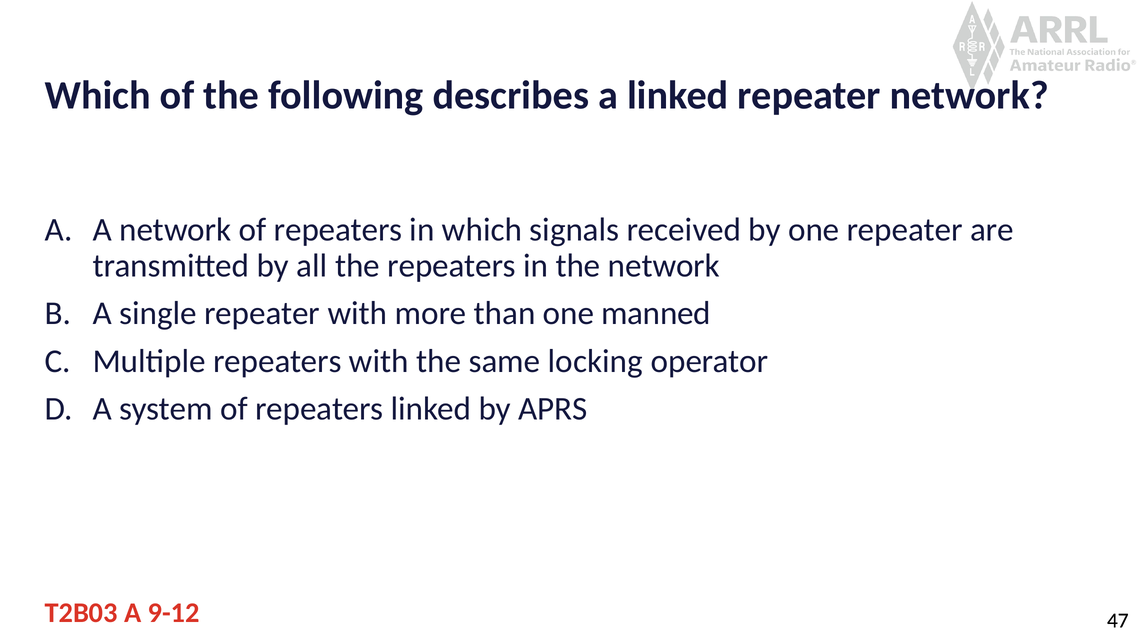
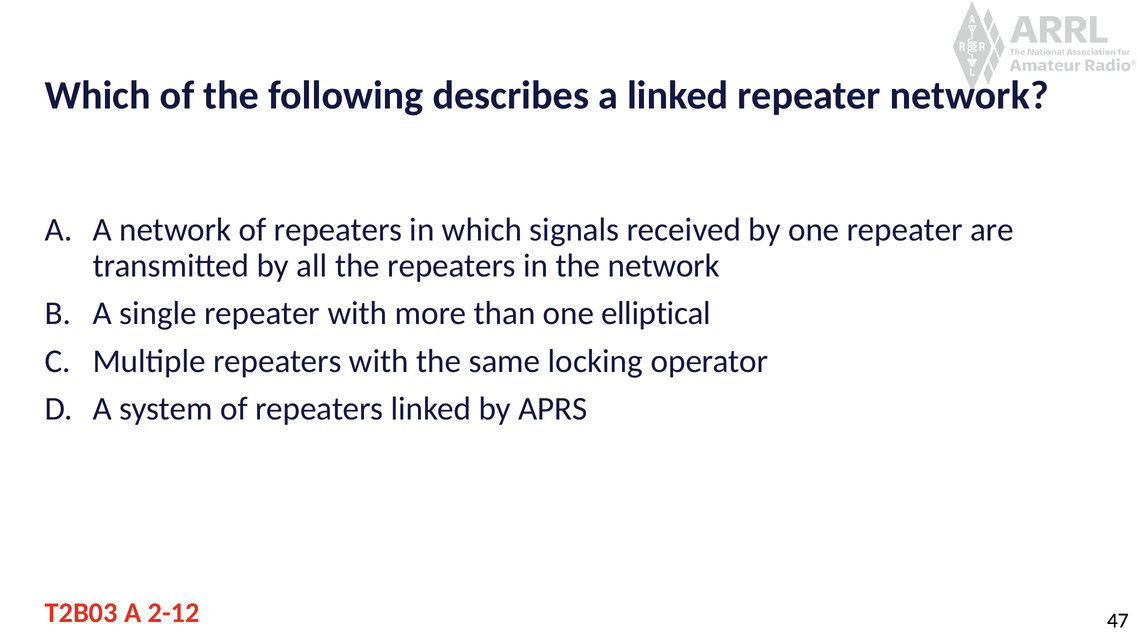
manned: manned -> elliptical (656, 313)
9-12: 9-12 -> 2-12 (174, 612)
